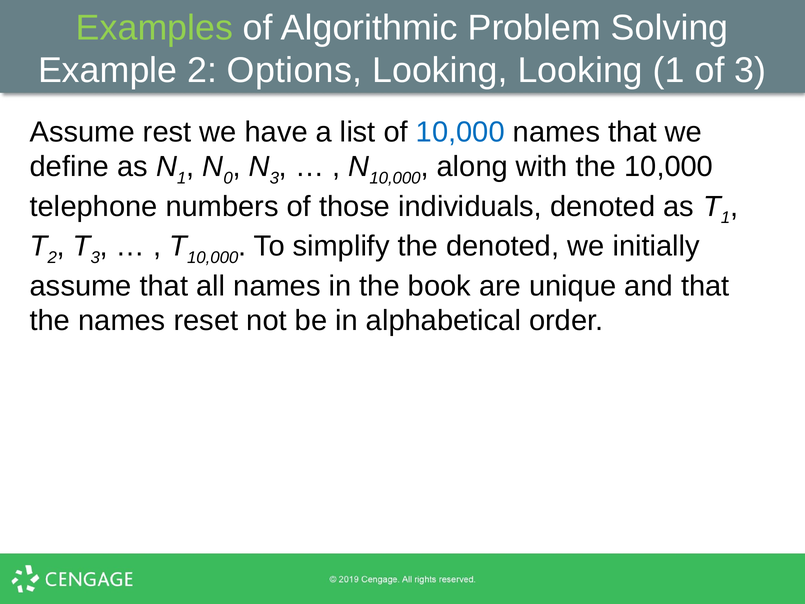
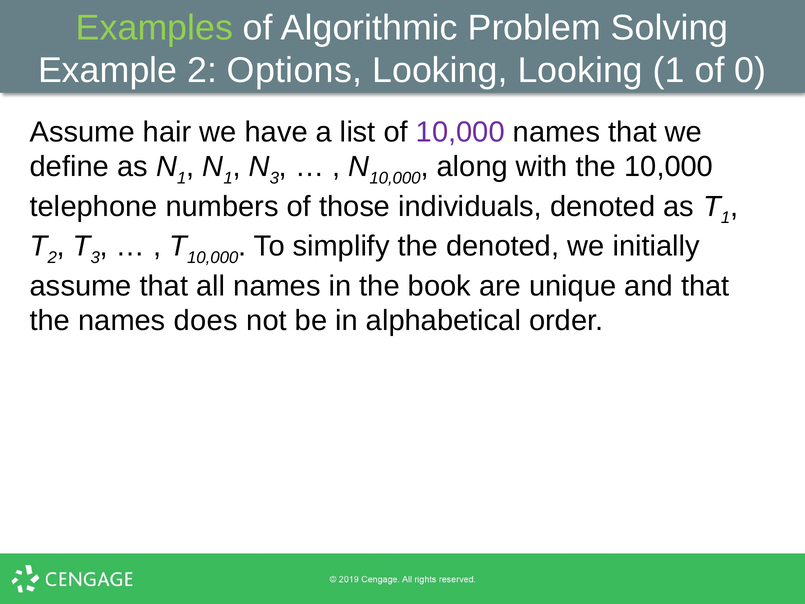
of 3: 3 -> 0 (750, 71)
rest: rest -> hair (167, 132)
10,000 colour: blue -> purple (460, 132)
0: 0 -> 1 (228, 178)
reset: reset -> does (206, 321)
